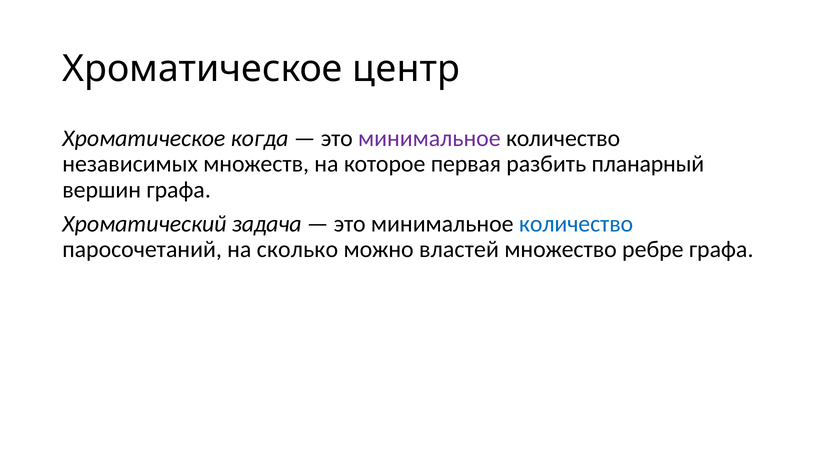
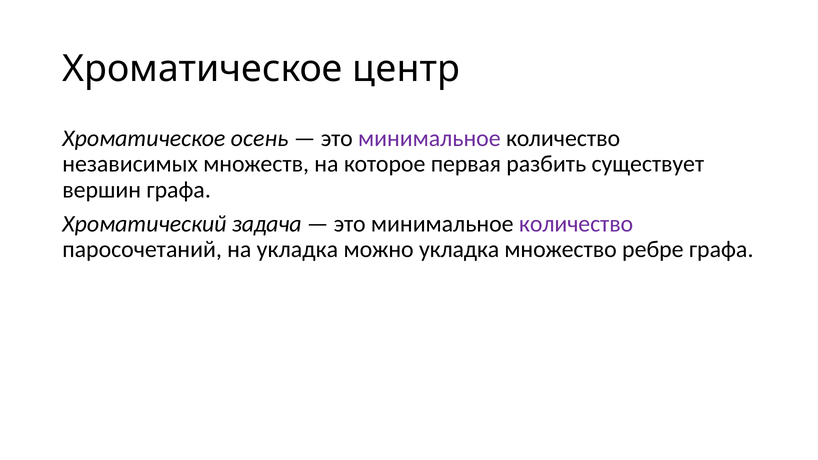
когда: когда -> осень (260, 138)
планарный: планарный -> существует (648, 164)
количество colour: blue -> purple (576, 224)
на сколько: сколько -> укладка (297, 250)
можно властей: властей -> укладка (459, 250)
